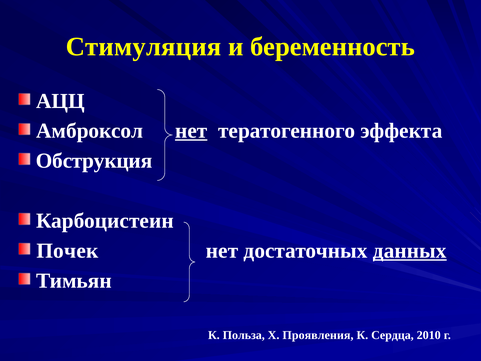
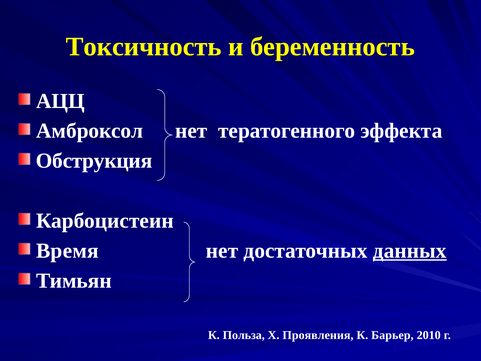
Стимуляция: Стимуляция -> Токсичность (144, 47)
нет underline: present -> none (191, 131)
Почек: Почек -> Время (67, 251)
Сердца: Сердца -> Барьер (392, 335)
